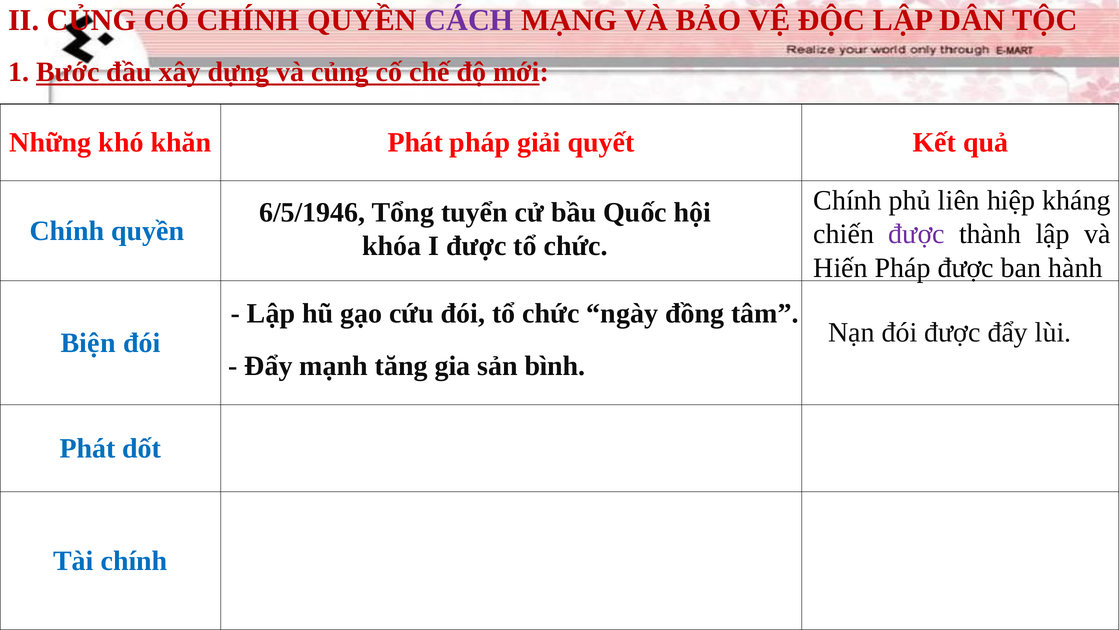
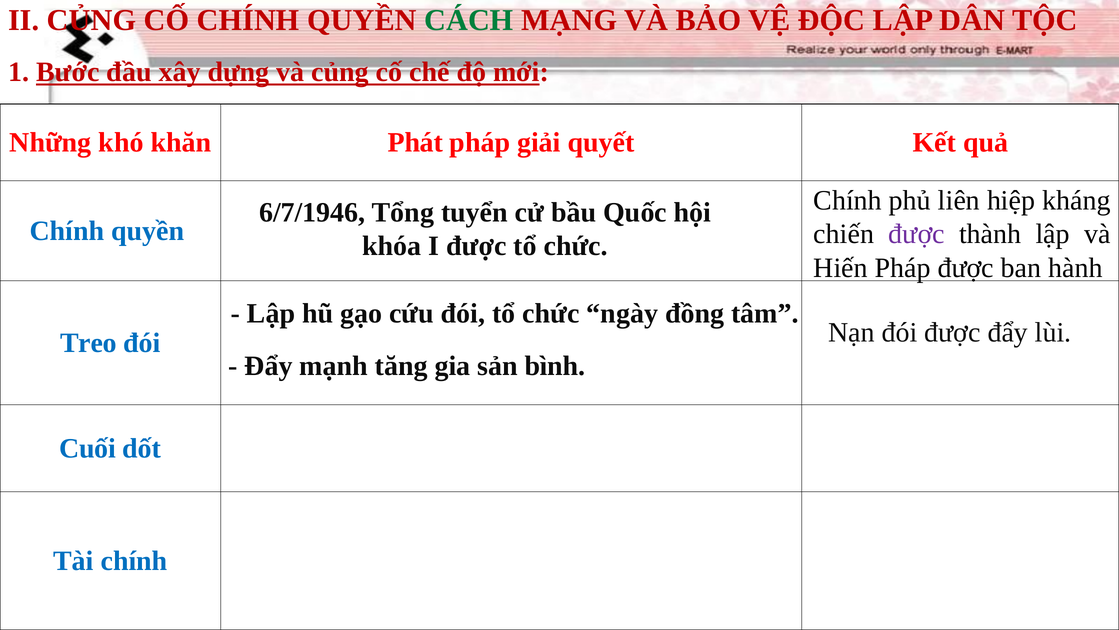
CÁCH colour: purple -> green (469, 20)
6/5/1946: 6/5/1946 -> 6/7/1946 (312, 212)
Biện: Biện -> Treo (88, 342)
Phát: Phát -> Cuối (88, 448)
